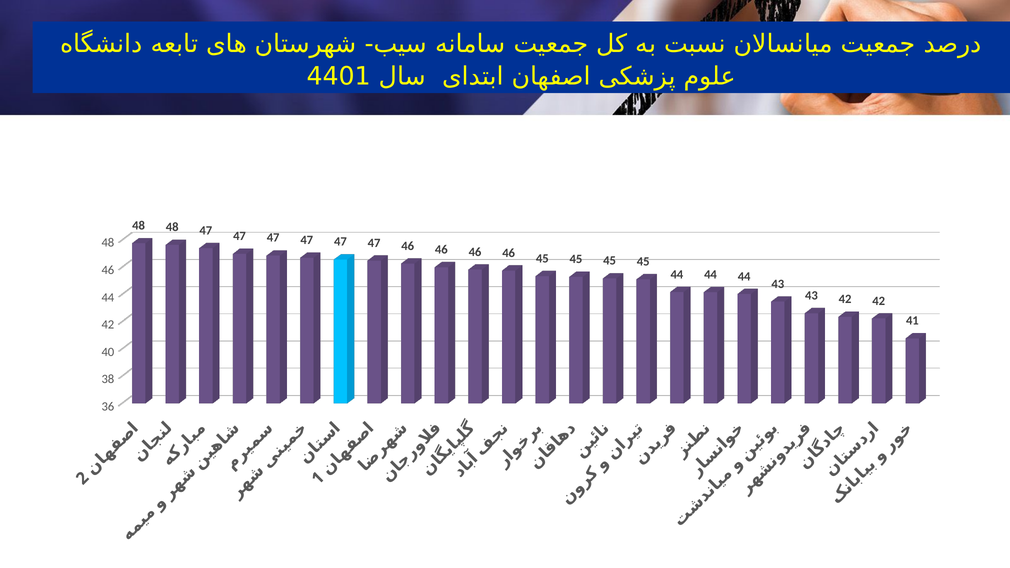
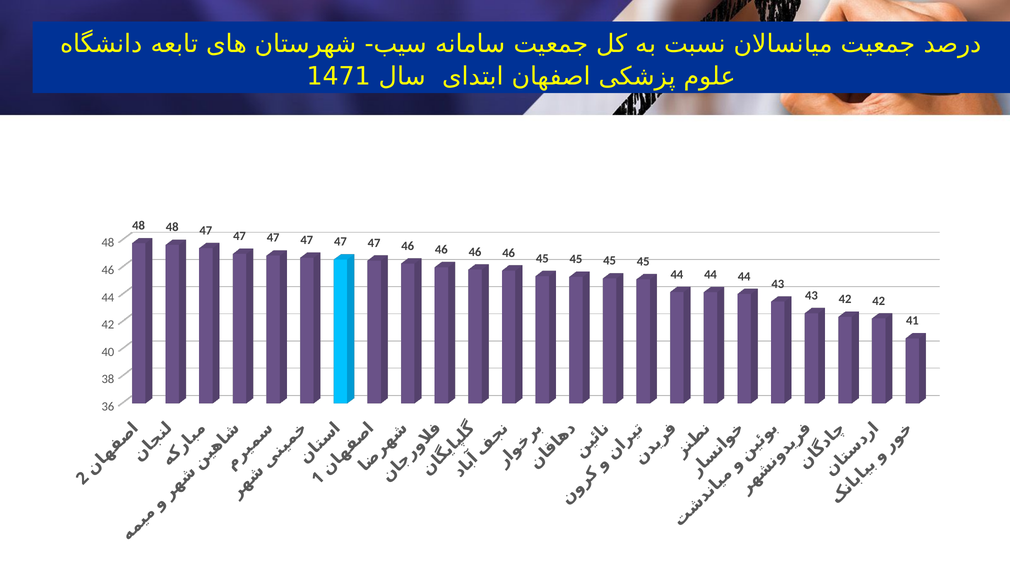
4401: 4401 -> 1471 (339, 76)
